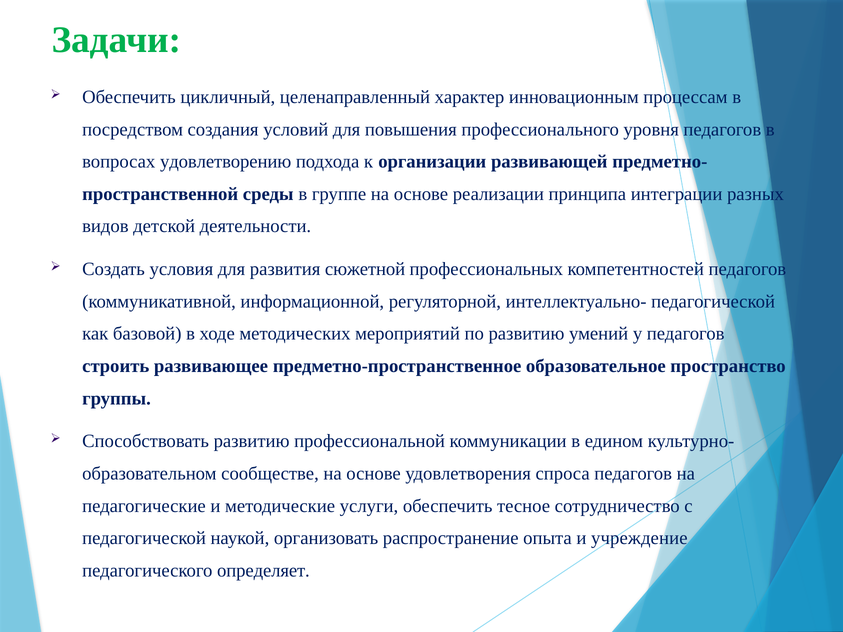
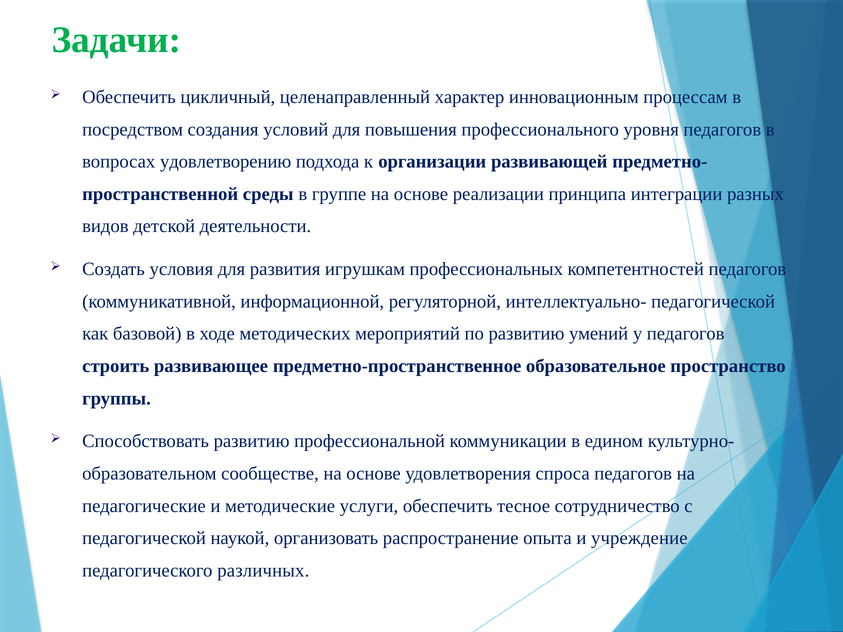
сюжетной: сюжетной -> игрушкам (365, 269)
определяет: определяет -> различных (263, 571)
